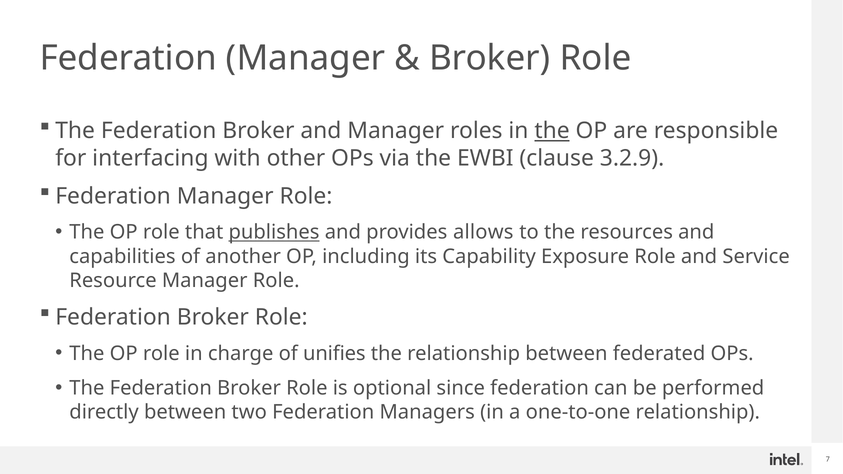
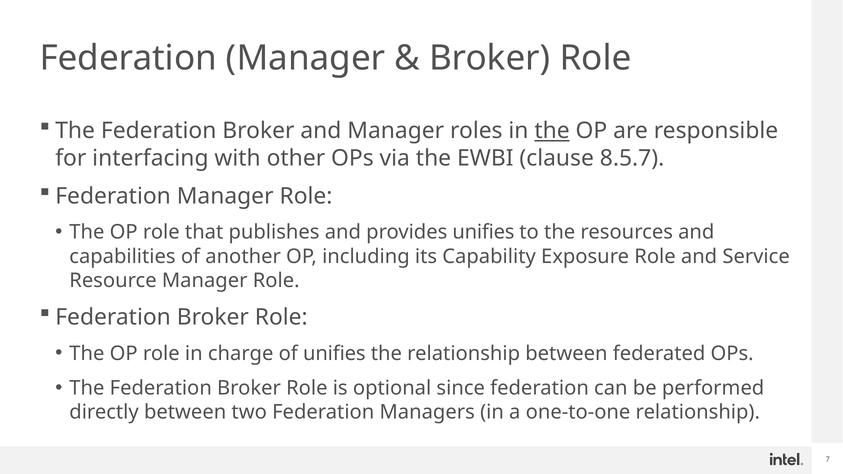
3.2.9: 3.2.9 -> 8.5.7 (632, 158)
publishes underline: present -> none (274, 232)
provides allows: allows -> unifies (483, 232)
